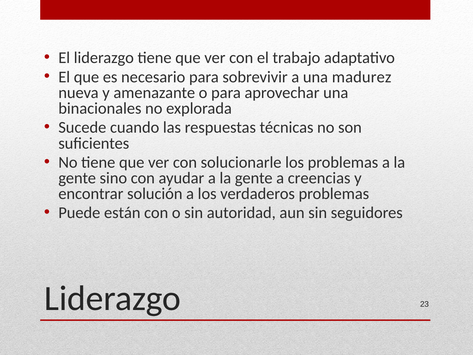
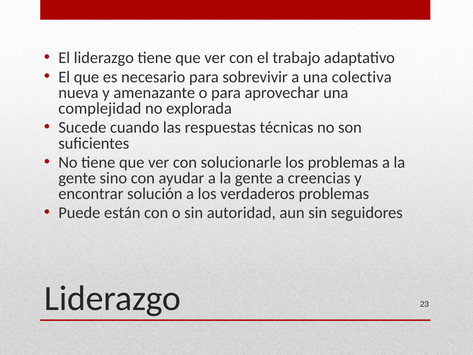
madurez: madurez -> colectiva (362, 77)
binacionales: binacionales -> complejidad (100, 108)
